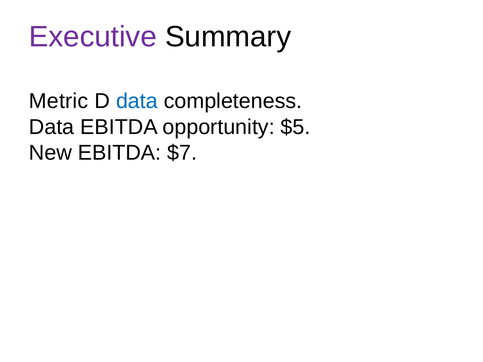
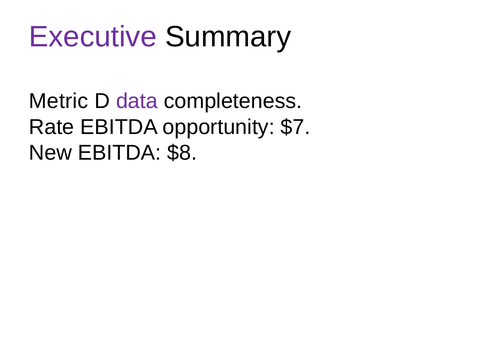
data colour: blue -> purple (137, 101)
Data: Data -> Rate (52, 127)
$5: $5 -> $7 (296, 127)
$7: $7 -> $8 (182, 153)
